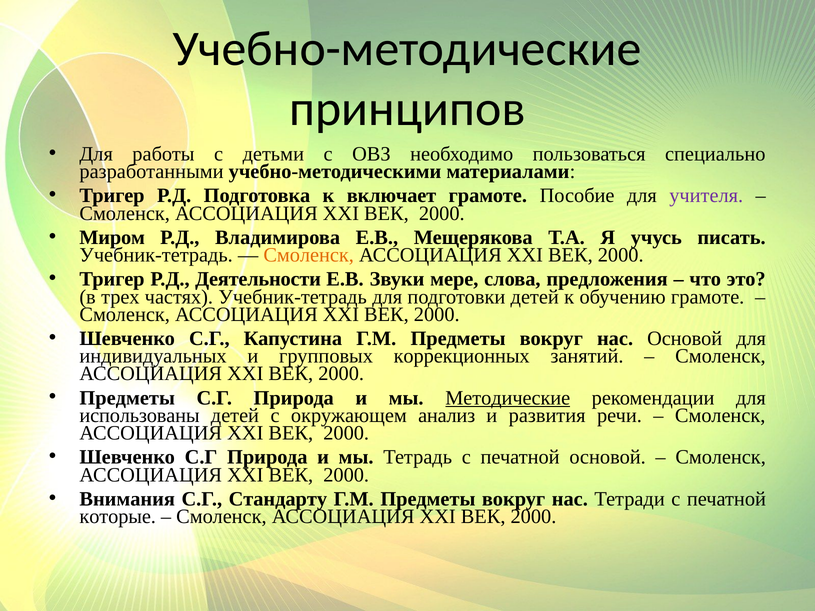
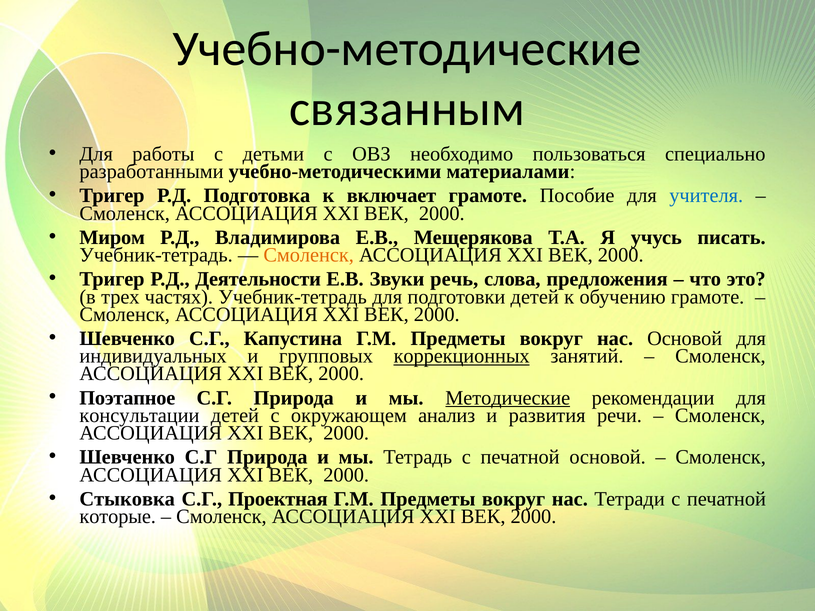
принципов: принципов -> связанным (407, 109)
учителя colour: purple -> blue (706, 196)
мере: мере -> речь (454, 279)
коррекционных underline: none -> present (462, 356)
Предметы: Предметы -> Поэтапное (127, 398)
использованы: использованы -> консультации (139, 416)
Внимания: Внимания -> Стыковка (127, 499)
Стандарту: Стандарту -> Проектная (278, 499)
